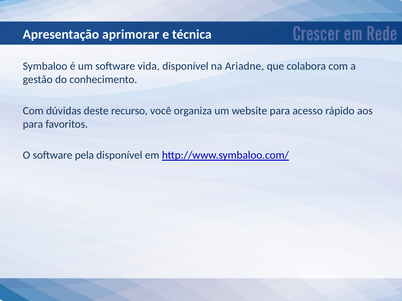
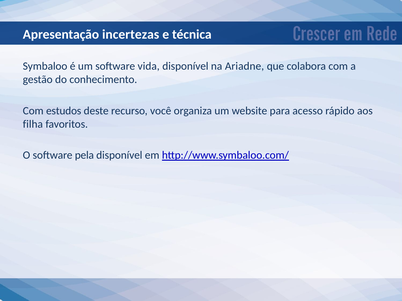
aprimorar: aprimorar -> incertezas (131, 35)
dúvidas: dúvidas -> estudos (64, 111)
para: para -> filha (33, 124)
